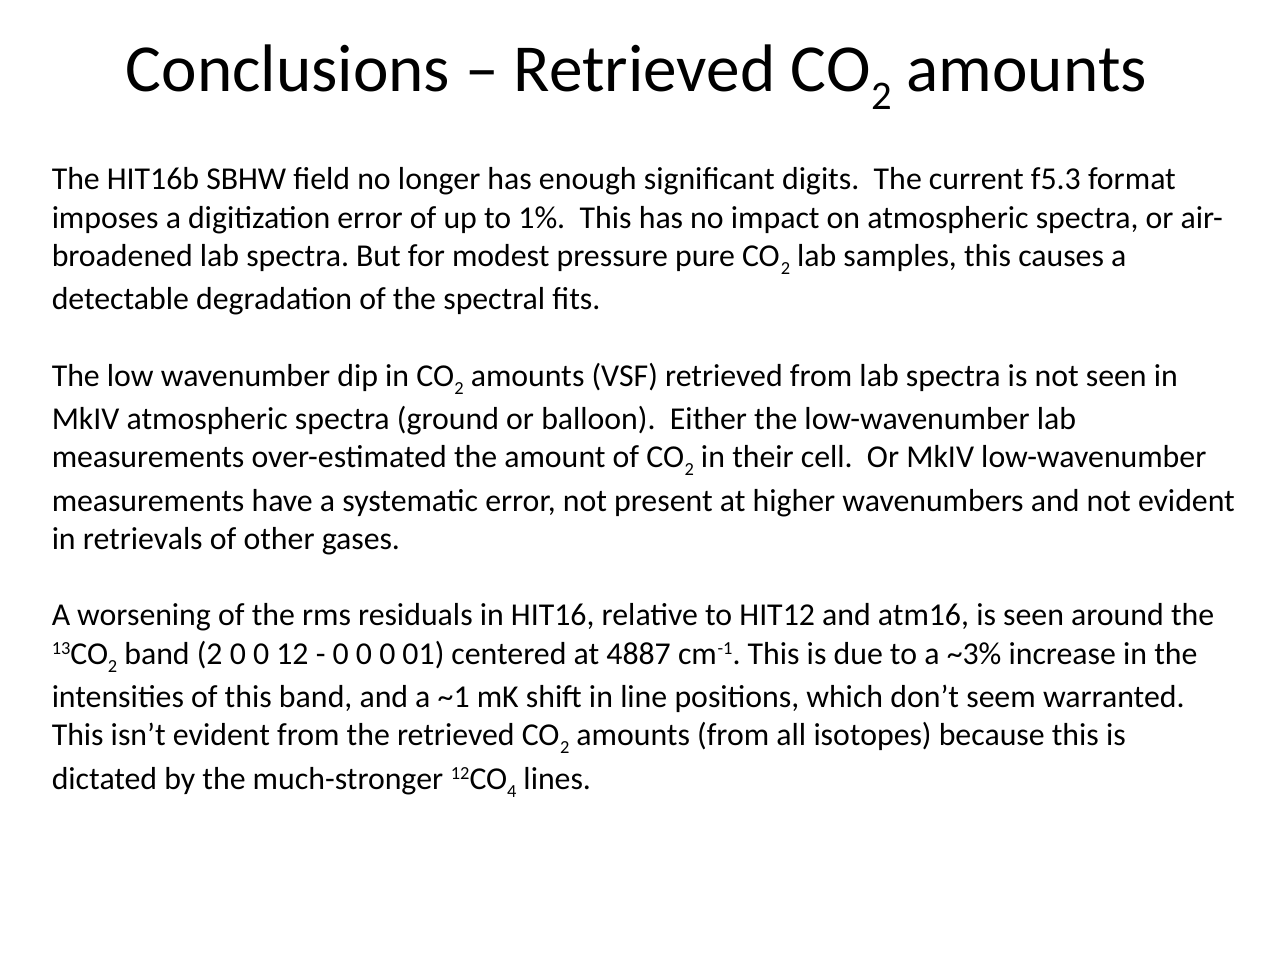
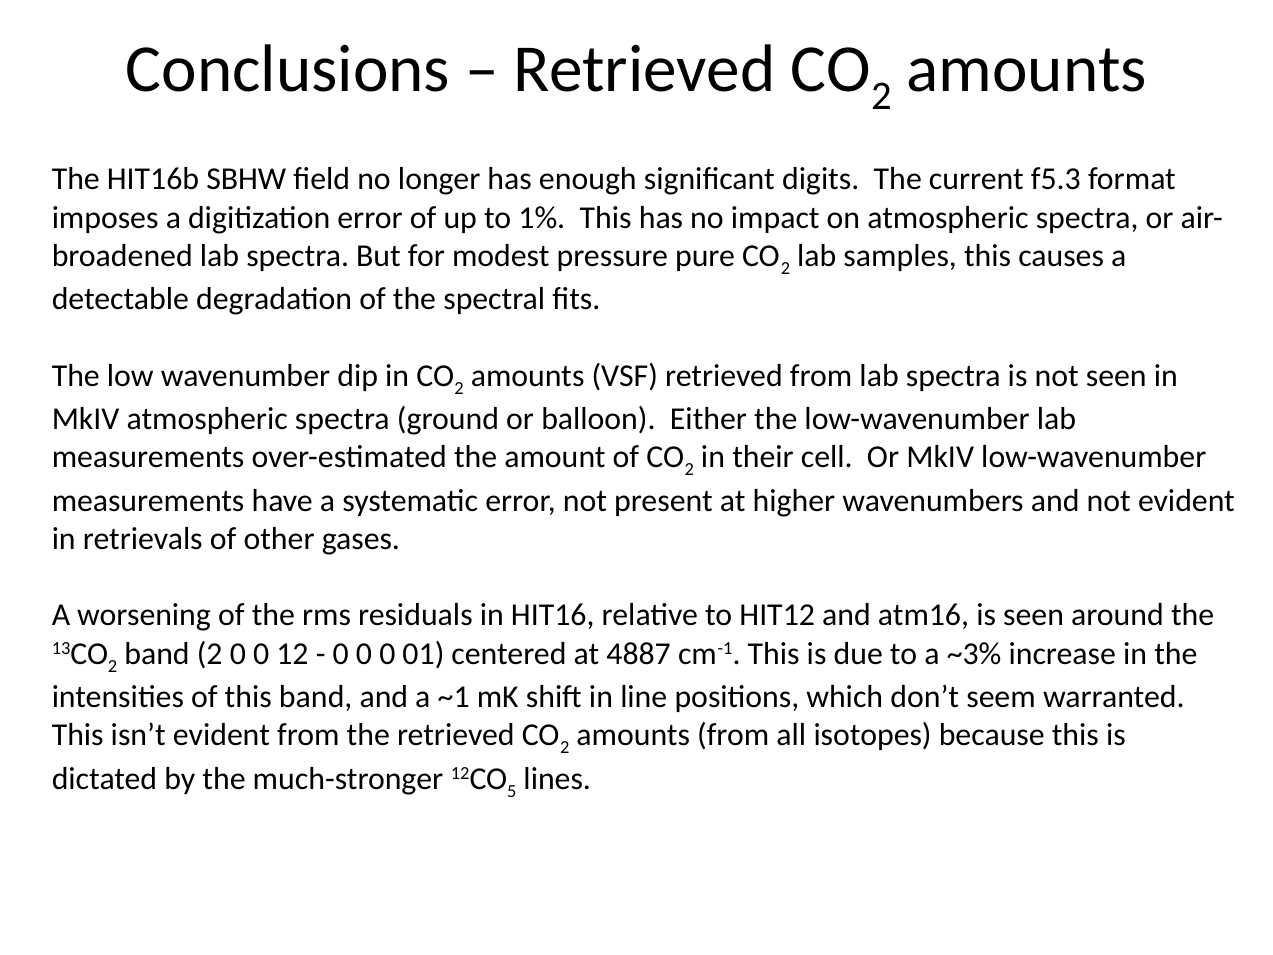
4: 4 -> 5 (512, 791)
